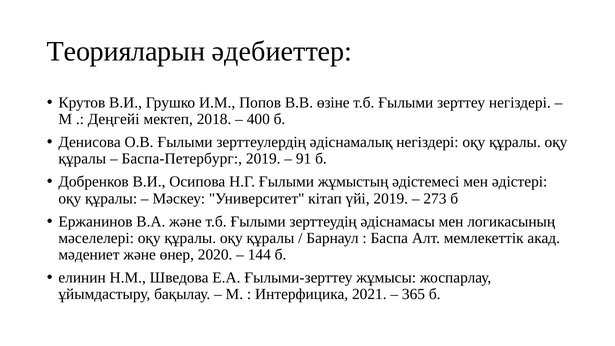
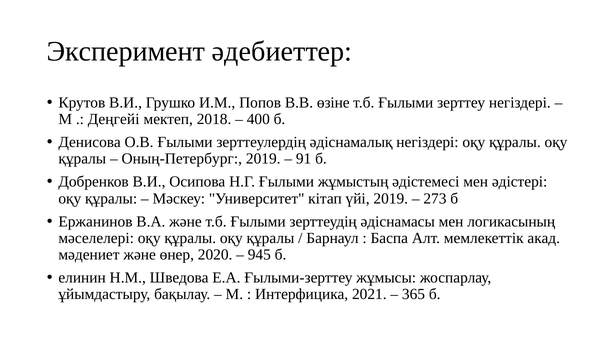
Теорияларын: Теорияларын -> Эксперимент (126, 52)
Баспа-Петербург: Баспа-Петербург -> Оның-Петербург (182, 159)
144: 144 -> 945 (259, 255)
